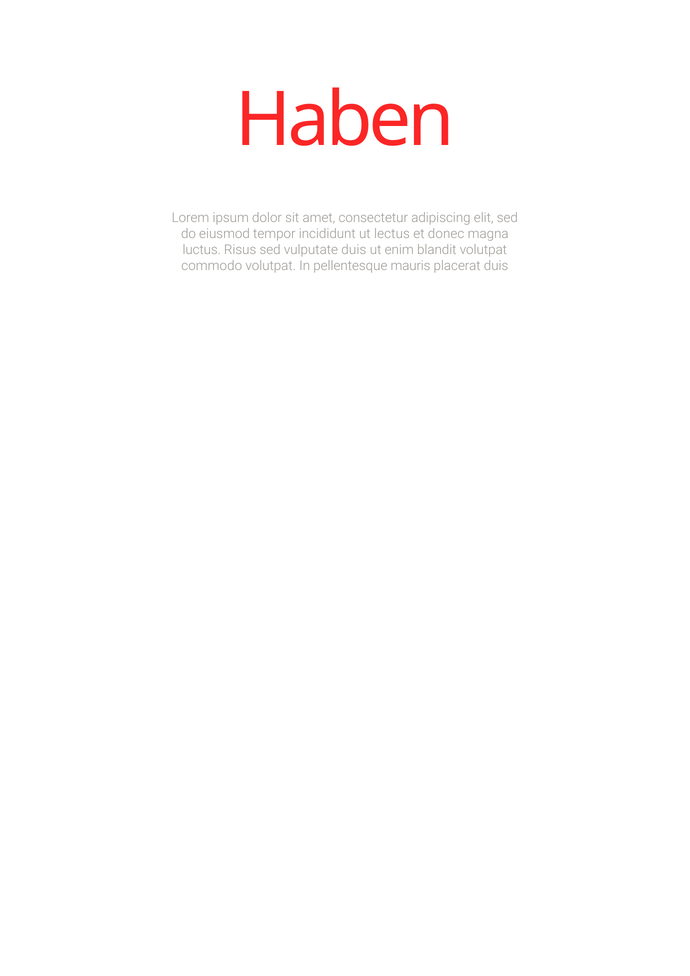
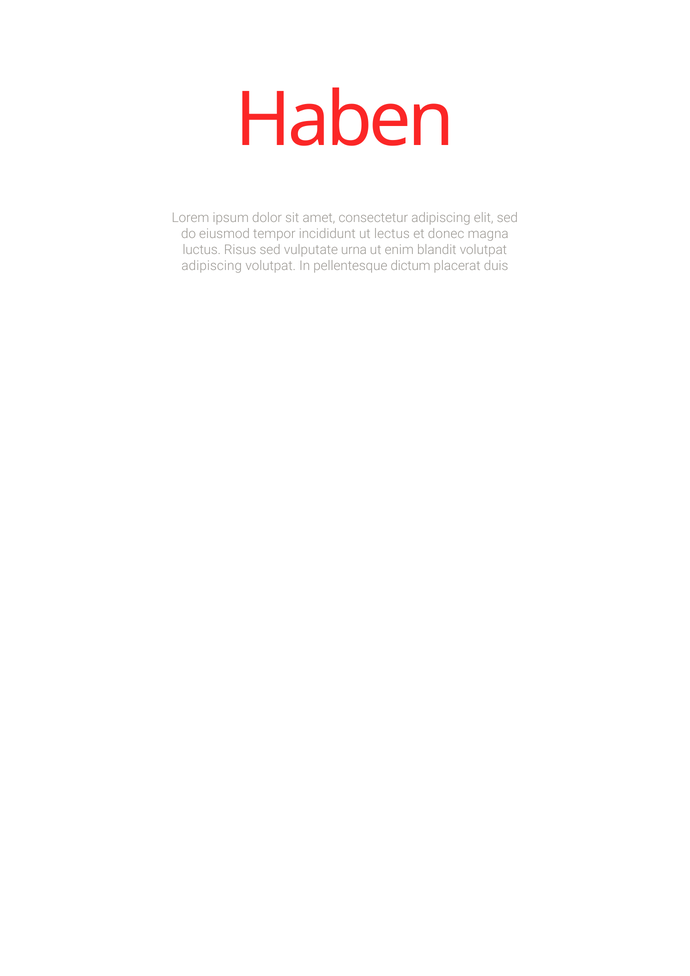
vulputate duis: duis -> urna (354, 250)
commodo: commodo -> adipiscing (212, 266)
mauris: mauris -> dictum (411, 266)
